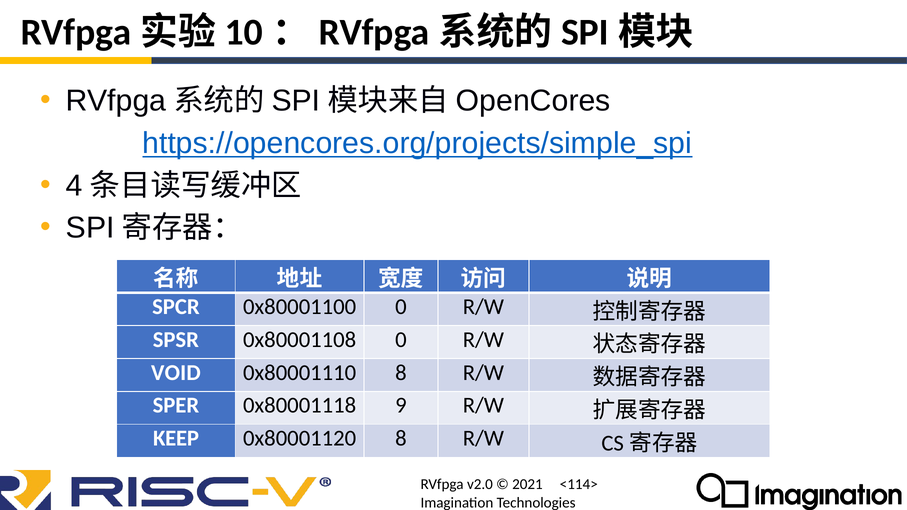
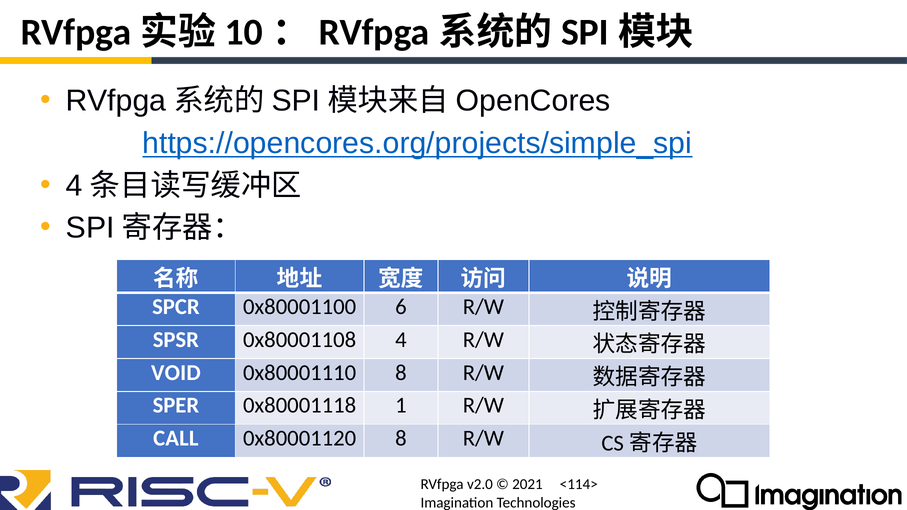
0x80001100 0: 0 -> 6 (401, 307)
0x80001108 0: 0 -> 4 (401, 340)
9: 9 -> 1 (401, 406)
KEEP: KEEP -> CALL (176, 439)
